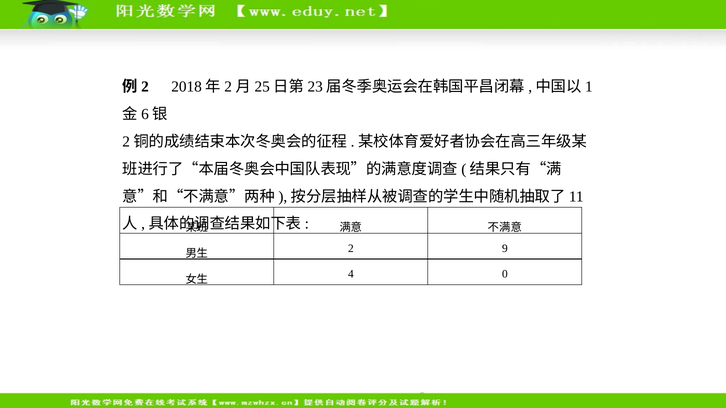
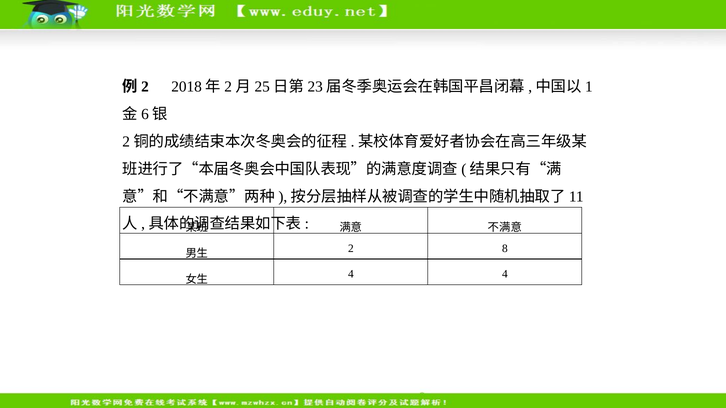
9: 9 -> 8 (505, 249)
4 0: 0 -> 4 (505, 274)
